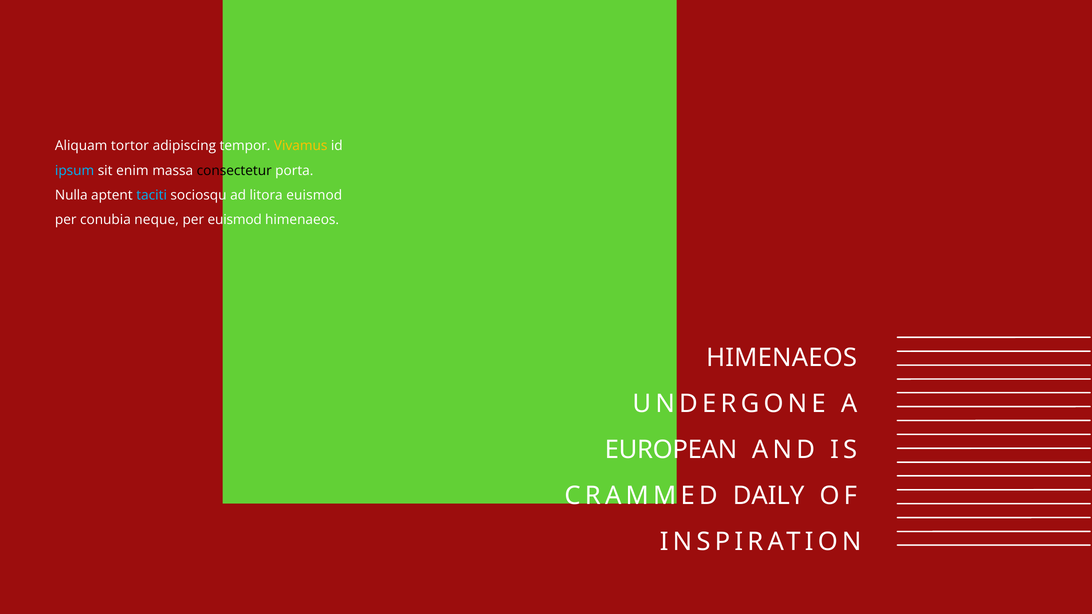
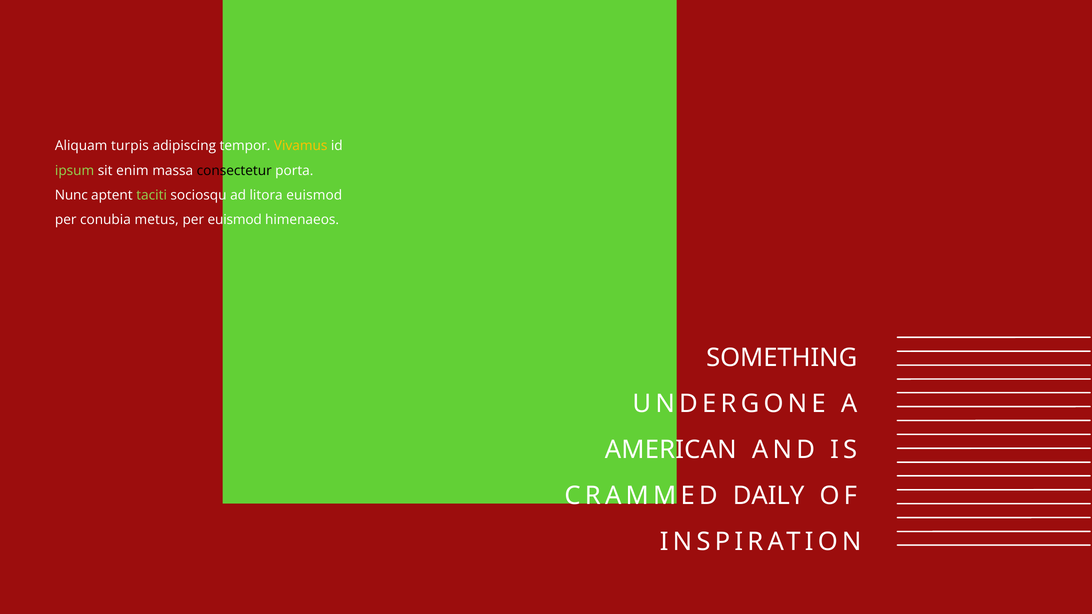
tortor: tortor -> turpis (130, 146)
ipsum colour: light blue -> light green (75, 171)
Nulla: Nulla -> Nunc (71, 195)
taciti colour: light blue -> light green (152, 195)
neque: neque -> metus (157, 220)
HIMENAEOS: HIMENAEOS -> SOMETHING (782, 358)
EUROPEAN: EUROPEAN -> AMERICAN (671, 450)
